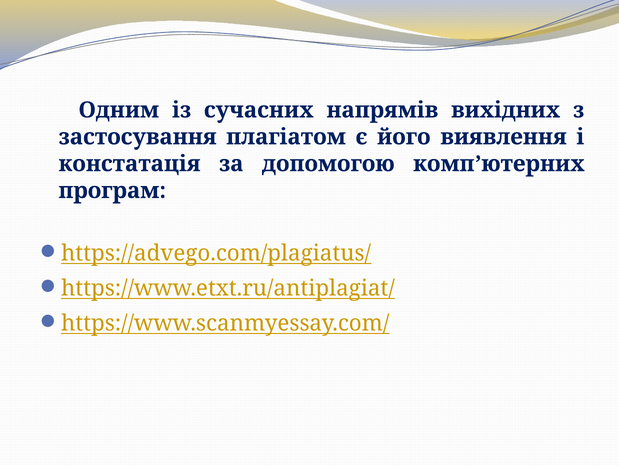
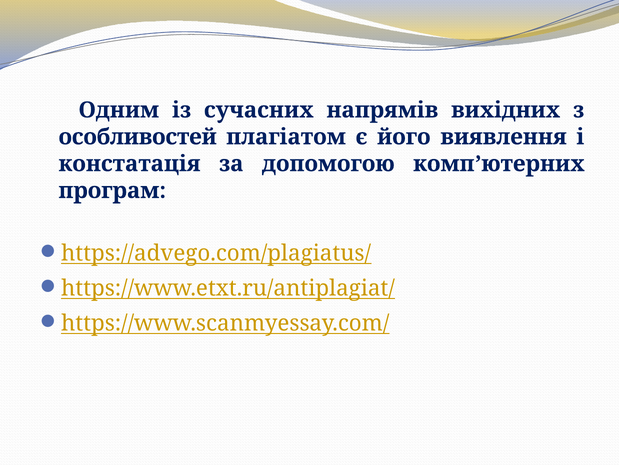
застосування: застосування -> особливостей (138, 137)
